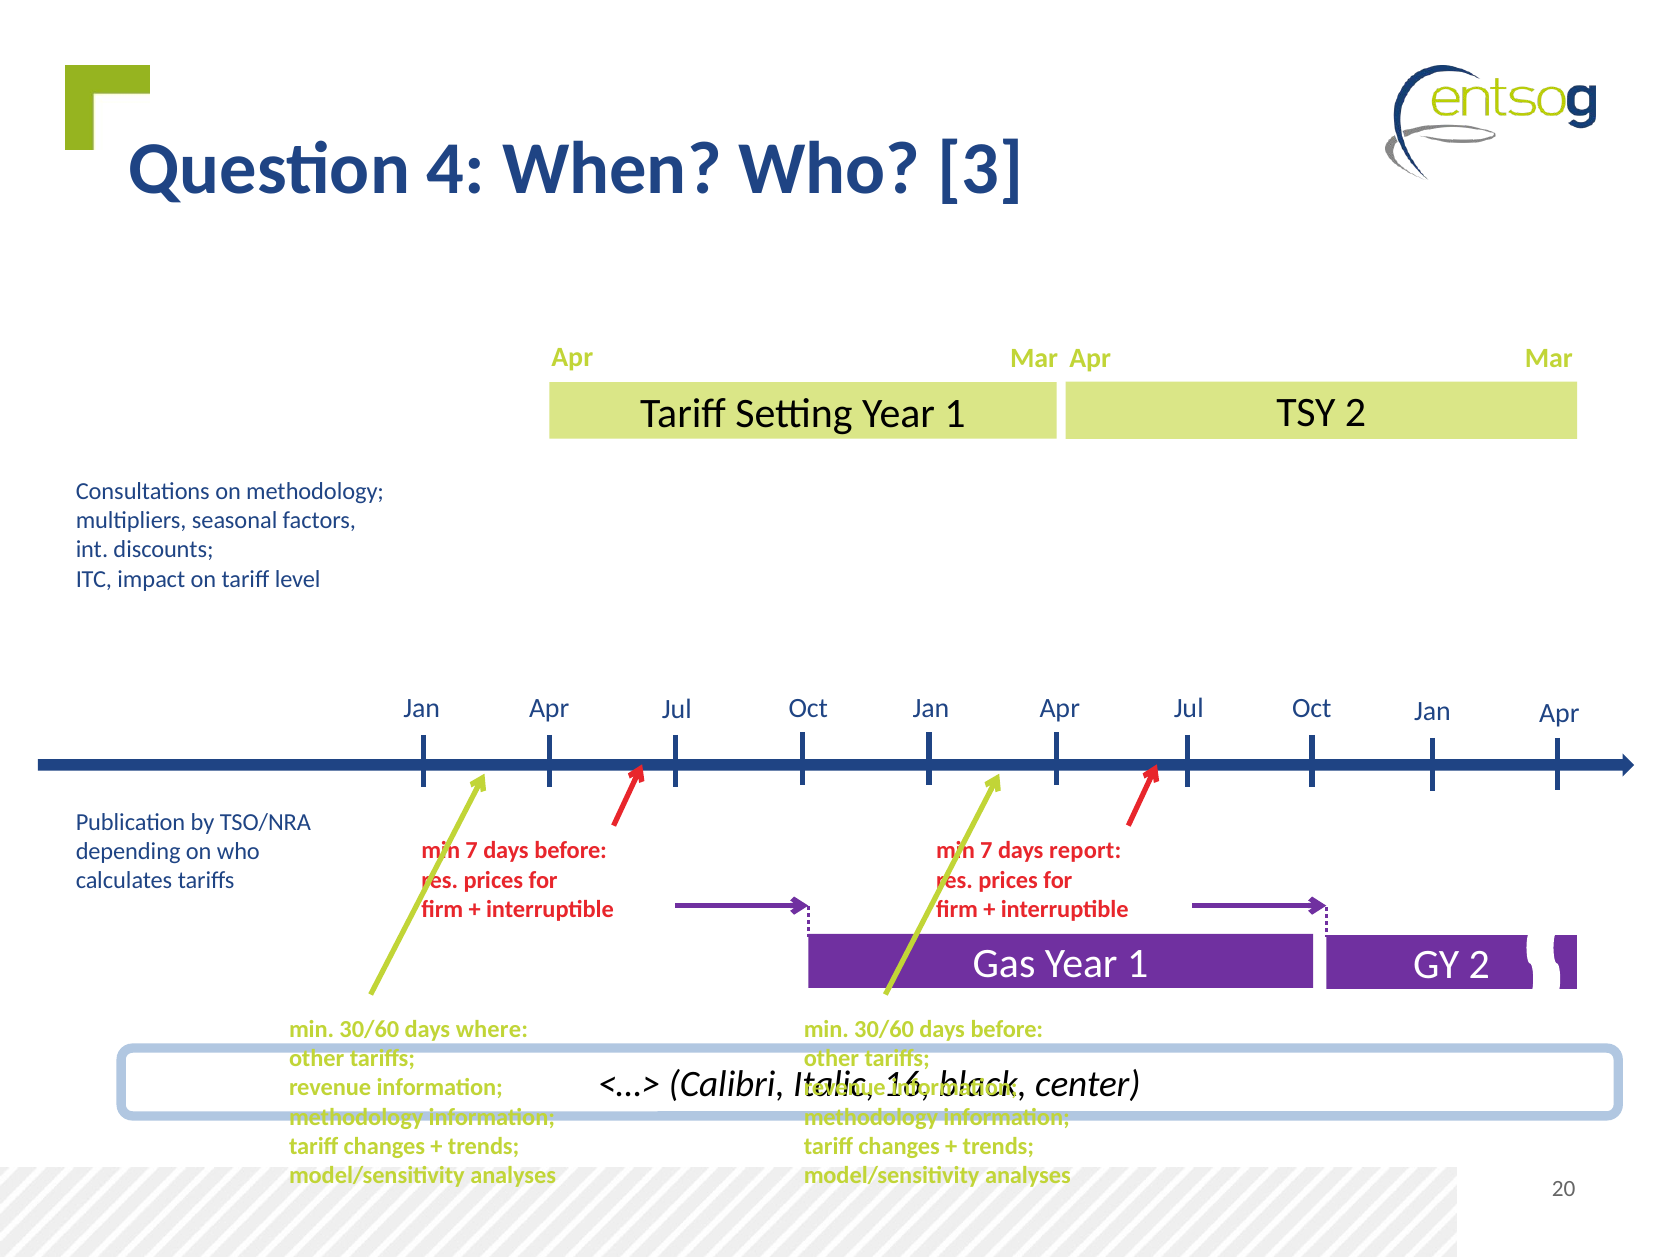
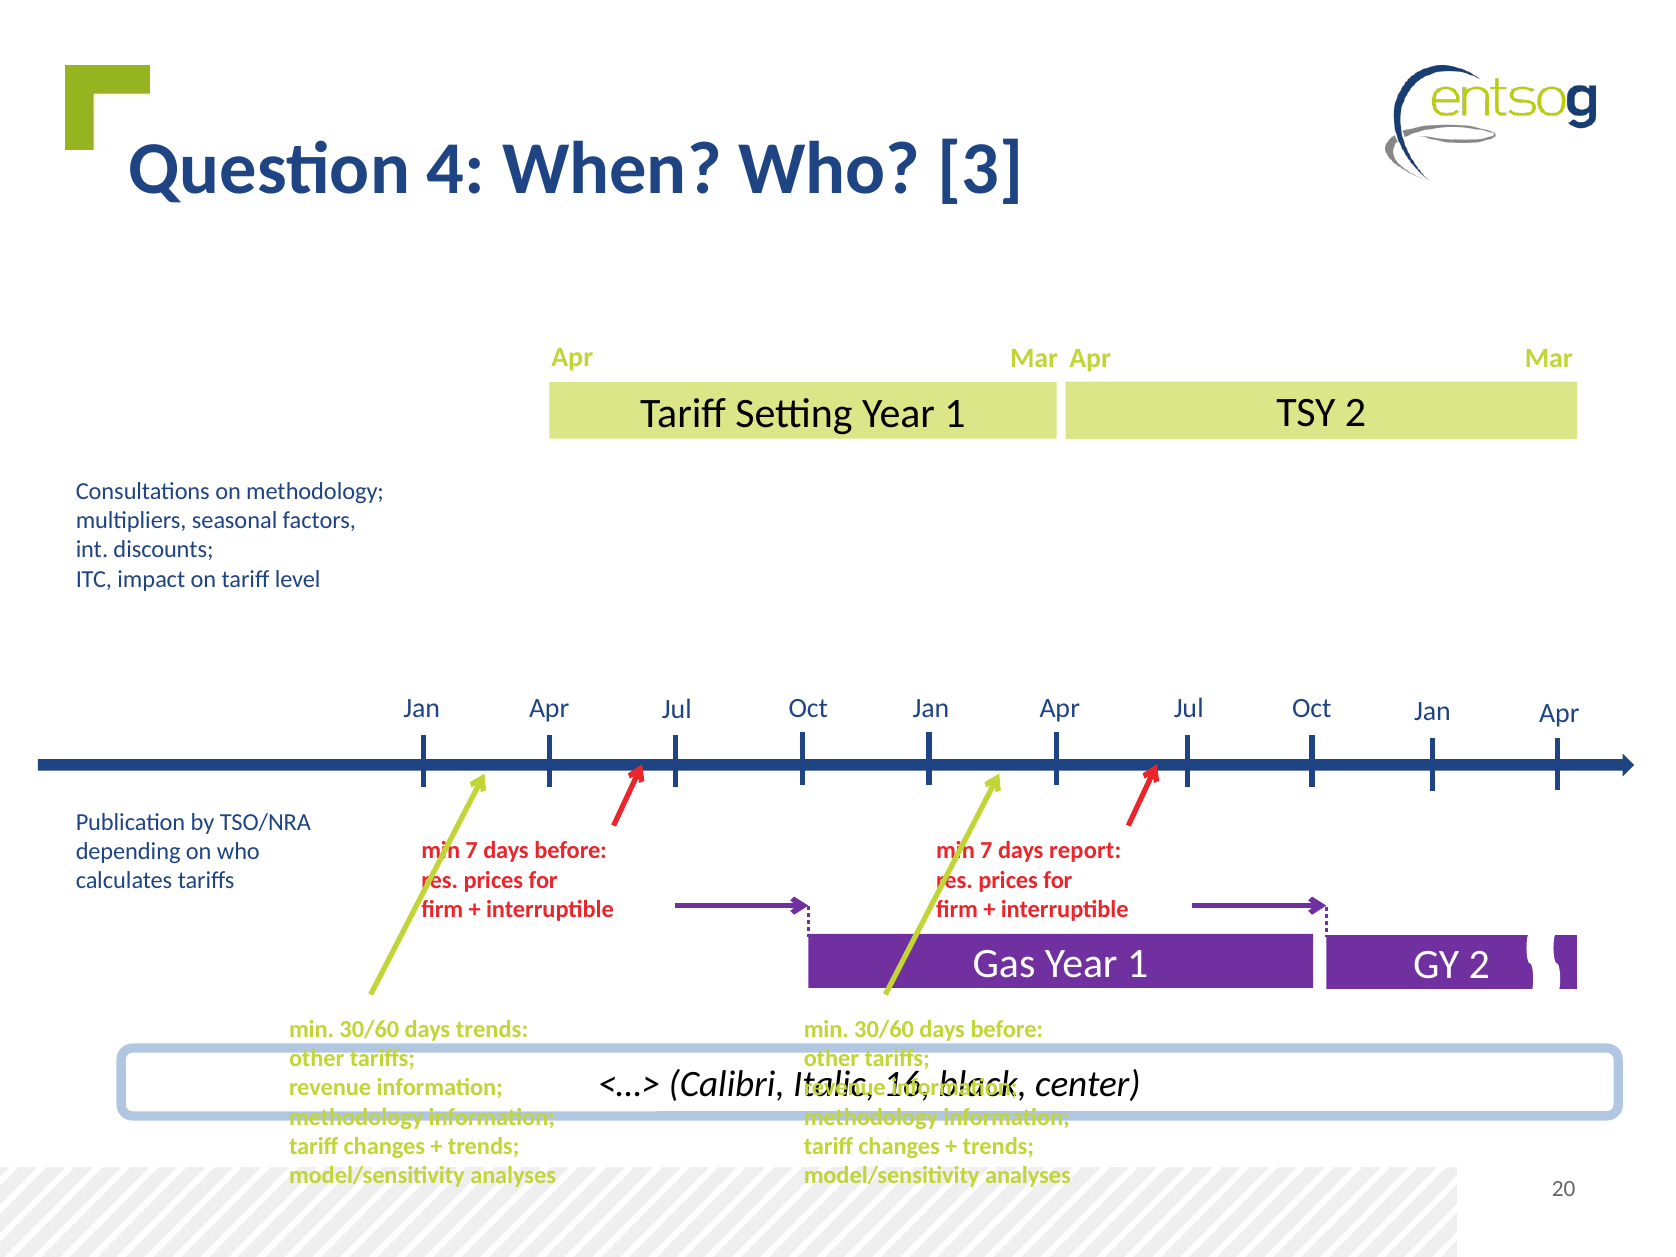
days where: where -> trends (492, 1029)
